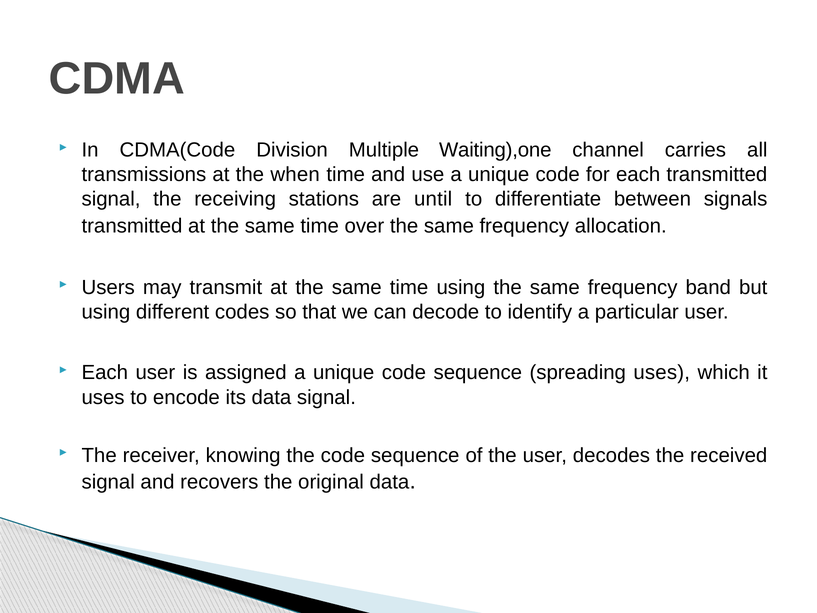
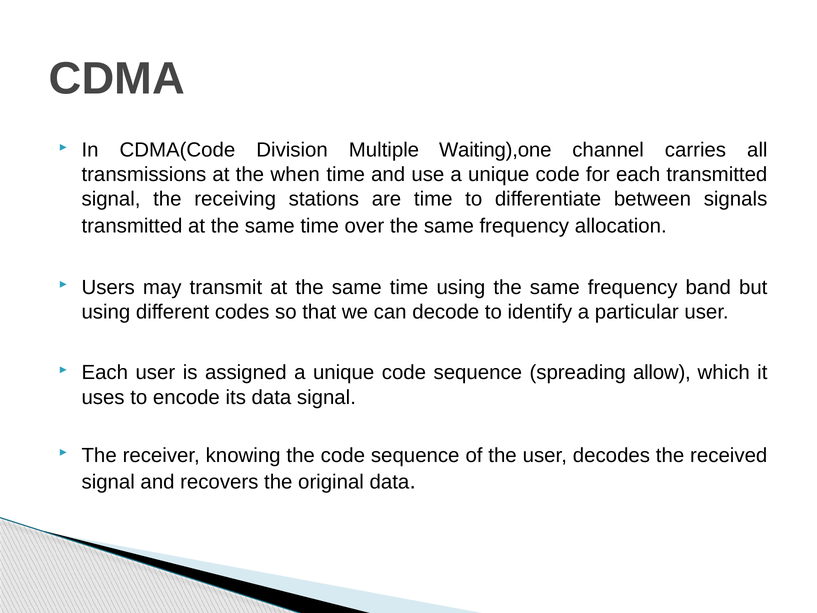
are until: until -> time (433, 199)
spreading uses: uses -> allow (662, 373)
